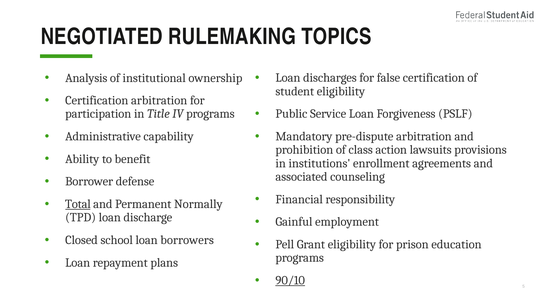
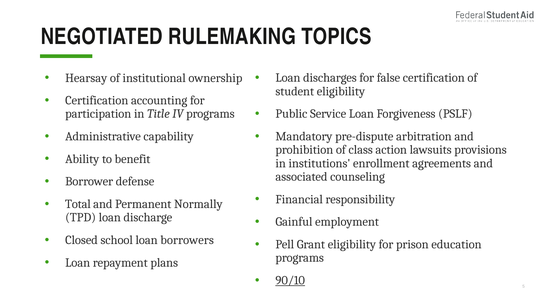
Analysis: Analysis -> Hearsay (86, 78)
Certification arbitration: arbitration -> accounting (159, 100)
Total underline: present -> none (78, 204)
